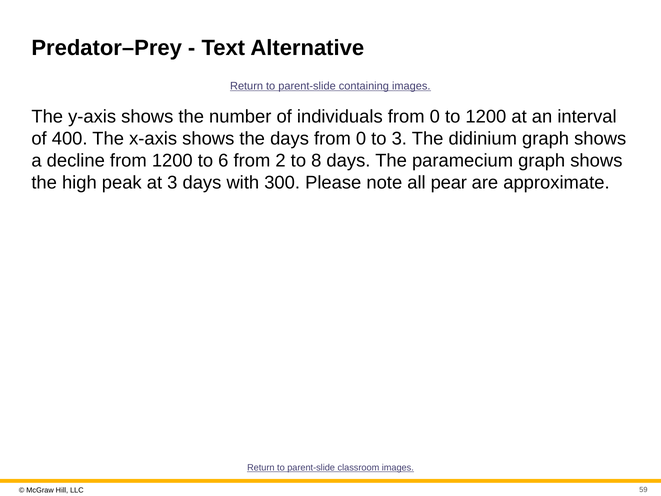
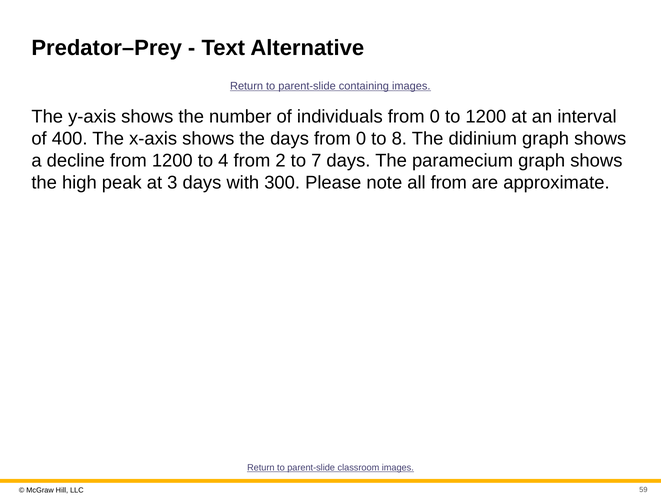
to 3: 3 -> 8 (399, 139)
6: 6 -> 4 (223, 161)
8: 8 -> 7 (316, 161)
all pear: pear -> from (449, 183)
